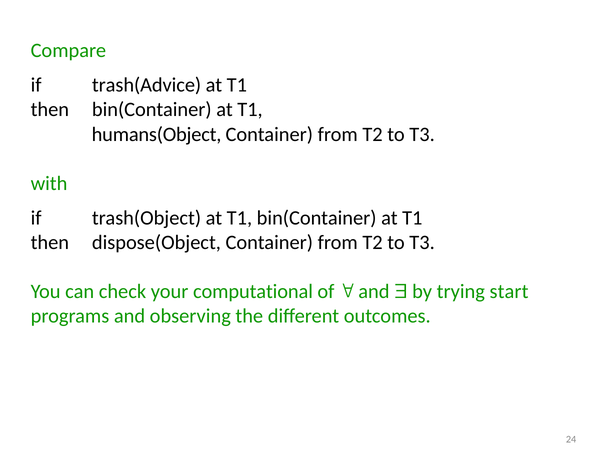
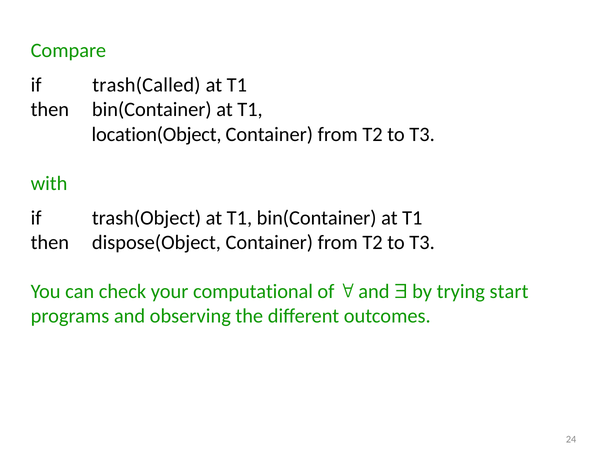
trash(Advice: trash(Advice -> trash(Called (146, 85)
humans(Object: humans(Object -> location(Object (157, 134)
